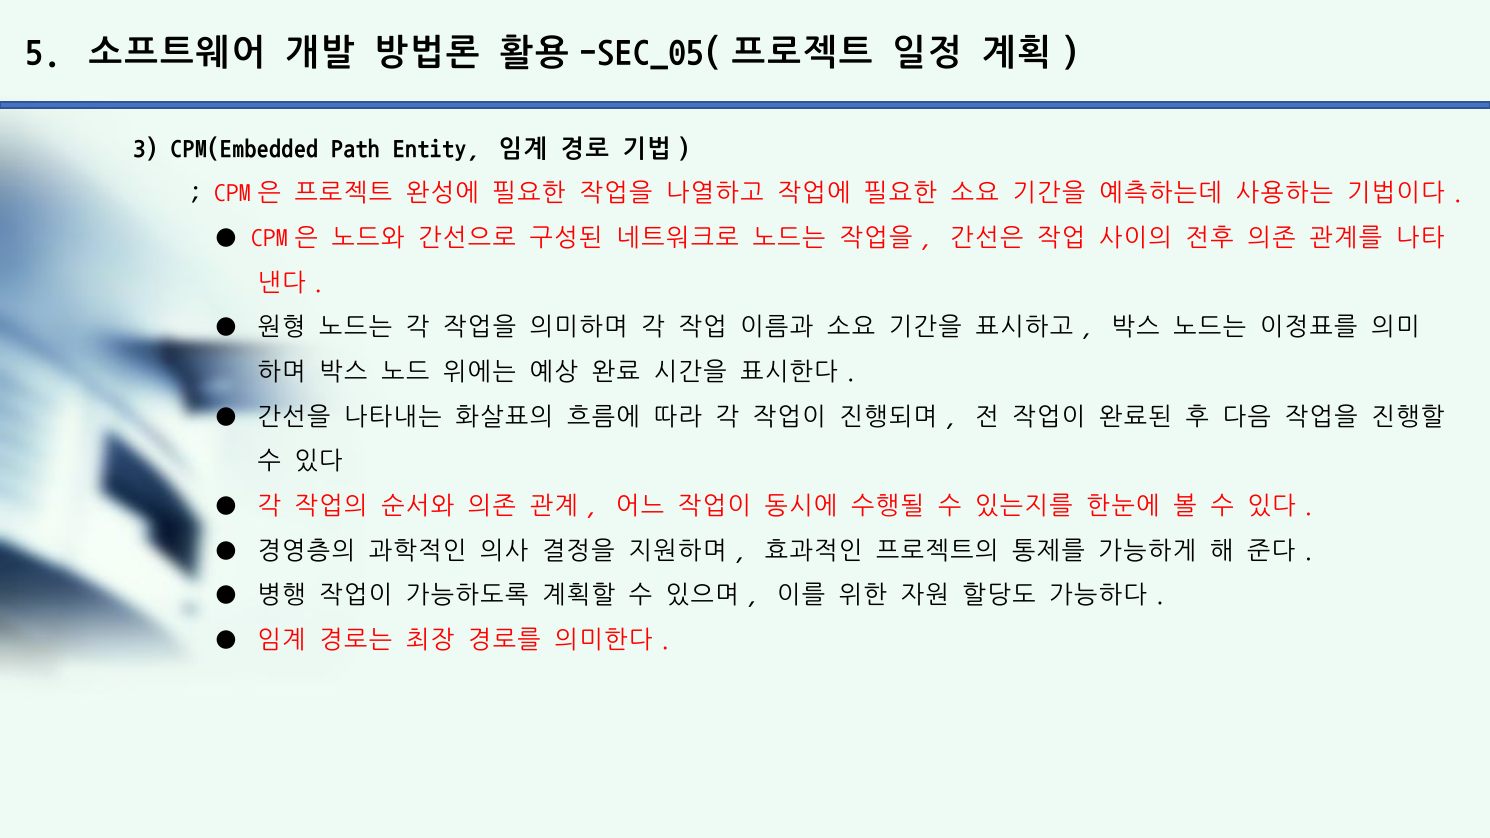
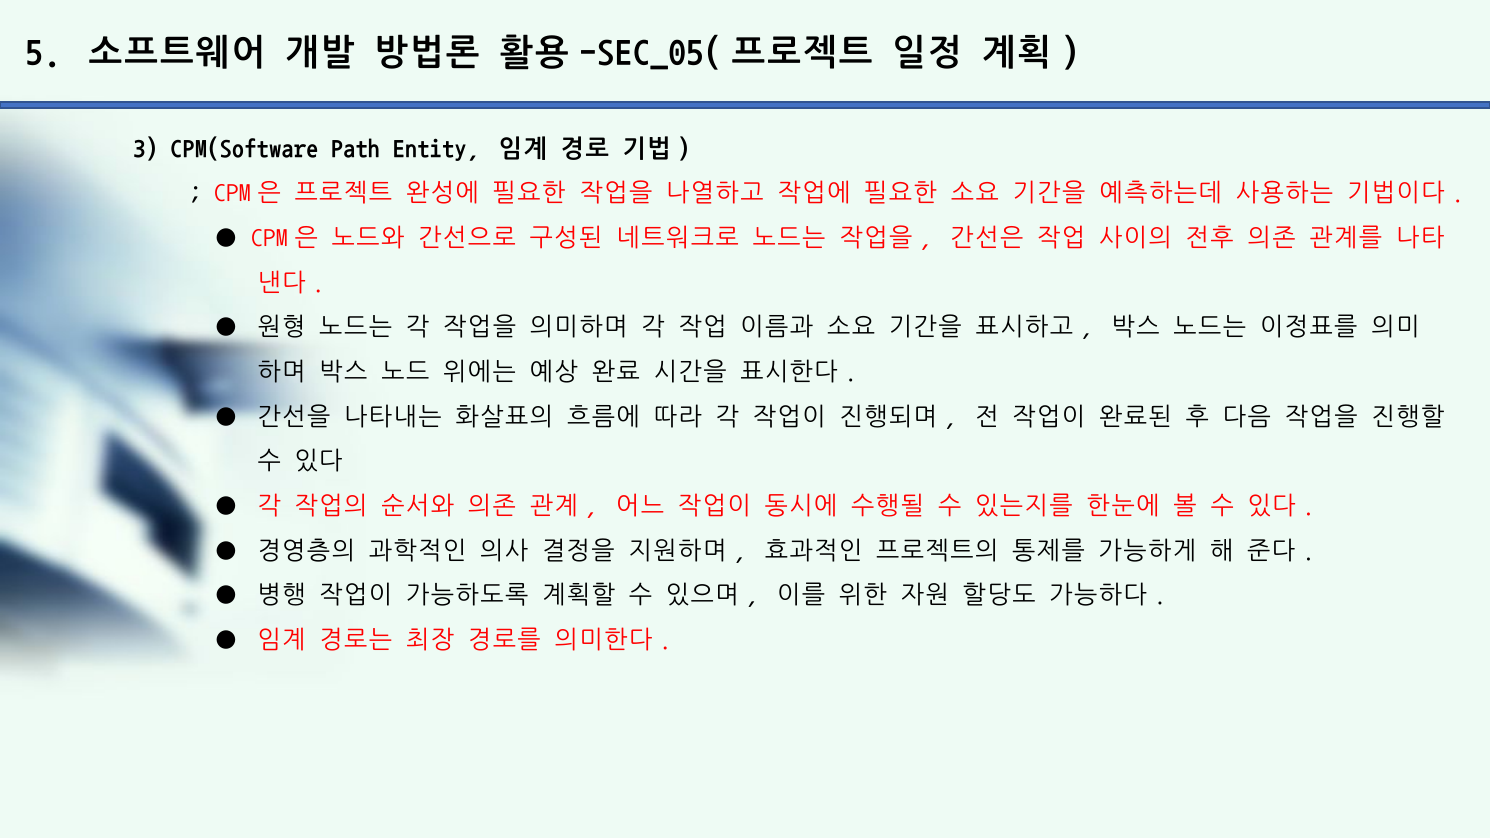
CPM(Embedded: CPM(Embedded -> CPM(Software (244, 148)
